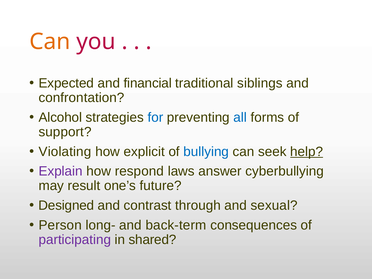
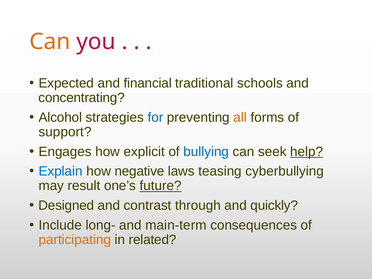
siblings: siblings -> schools (260, 83)
confrontation: confrontation -> concentrating (82, 98)
all colour: blue -> orange (240, 117)
Violating: Violating -> Engages (65, 152)
Explain colour: purple -> blue (61, 171)
respond: respond -> negative (139, 171)
answer: answer -> teasing (220, 171)
future underline: none -> present (161, 186)
sexual: sexual -> quickly (274, 205)
Person: Person -> Include (60, 225)
back-term: back-term -> main-term (176, 225)
participating colour: purple -> orange (75, 240)
shared: shared -> related (153, 240)
